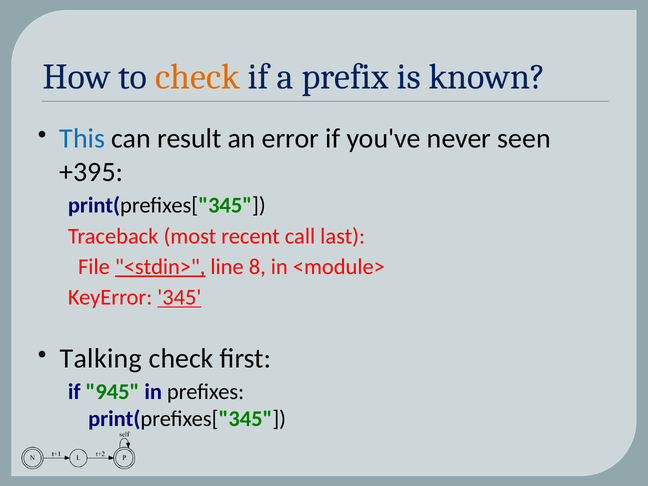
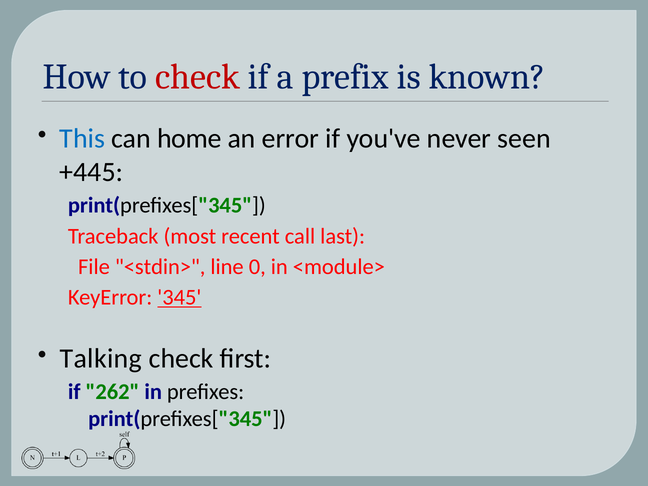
check colour: orange -> red (198, 77)
result: result -> home (189, 139)
+395: +395 -> +445 (91, 172)
<stdin> underline: present -> none (160, 267)
8: 8 -> 0 (257, 267)
945: 945 -> 262 (112, 392)
